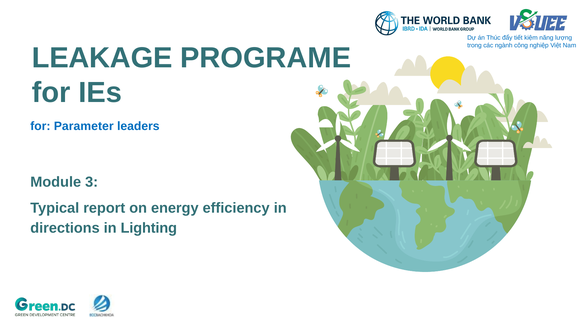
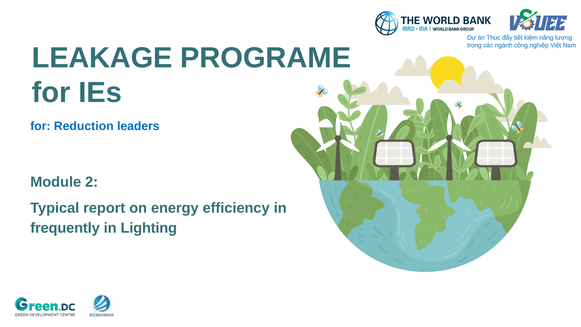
Parameter: Parameter -> Reduction (84, 126)
3: 3 -> 2 (92, 182)
directions: directions -> frequently (65, 228)
